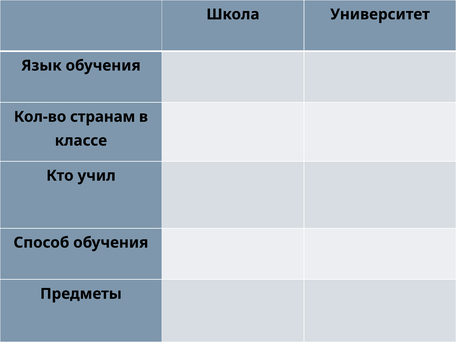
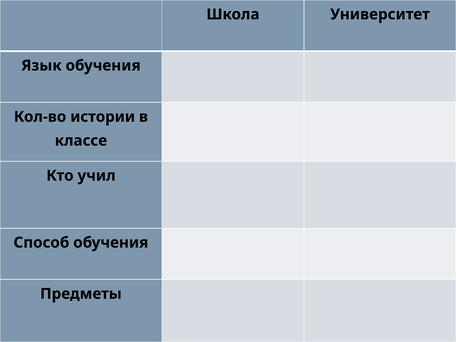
странам: странам -> истории (103, 117)
